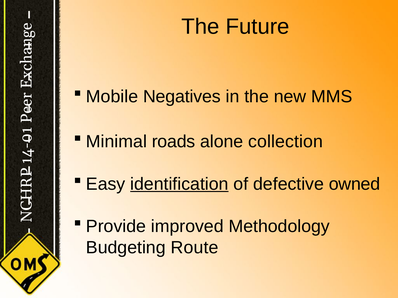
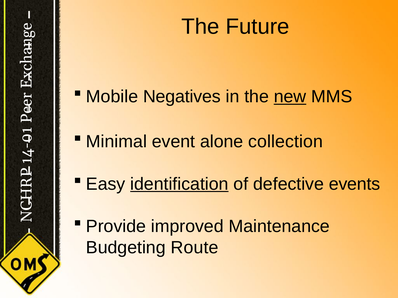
new underline: none -> present (290, 97)
roads: roads -> event (173, 142)
owned: owned -> events (354, 184)
Methodology: Methodology -> Maintenance (279, 227)
